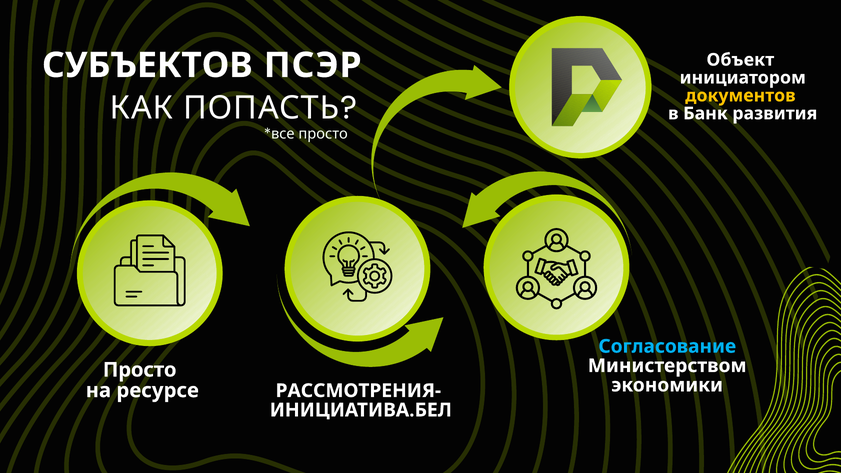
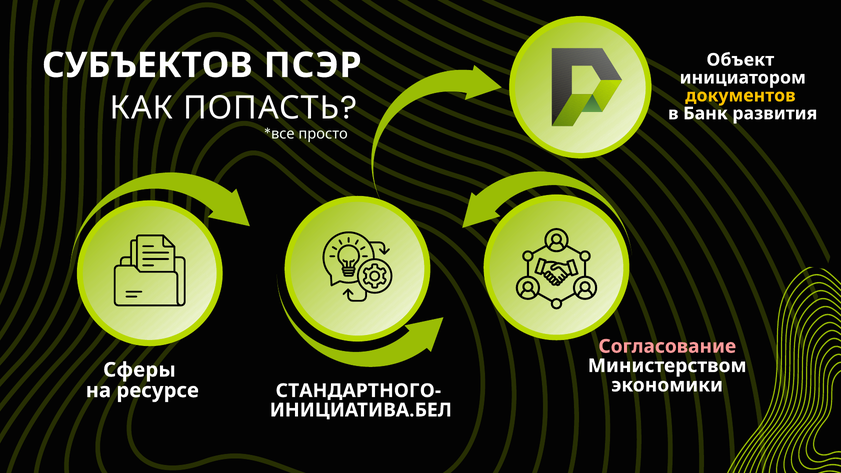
Согласование colour: light blue -> pink (667, 346)
Просто: Просто -> Сферы (139, 370)
РАССМОТРЕНИЯ-: РАССМОТРЕНИЯ- -> СТАНДАРТНОГО- (358, 391)
